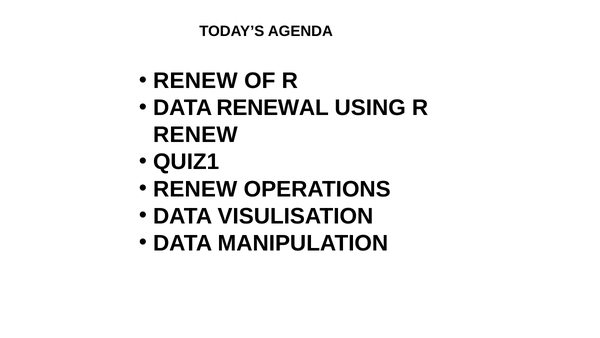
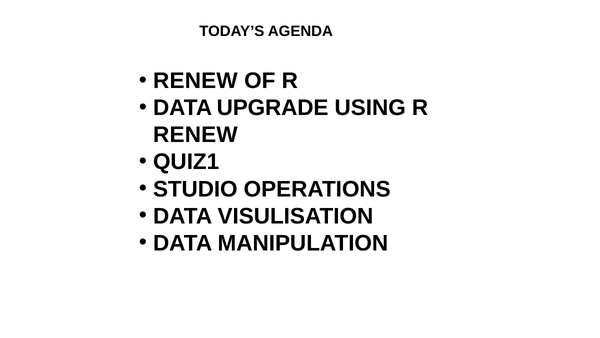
RENEWAL: RENEWAL -> UPGRADE (273, 108)
RENEW: RENEW -> STUDIO (195, 189)
